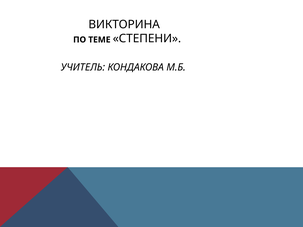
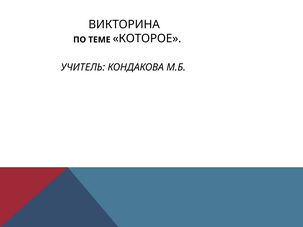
СТЕПЕНИ: СТЕПЕНИ -> КОТОРОЕ (147, 39)
